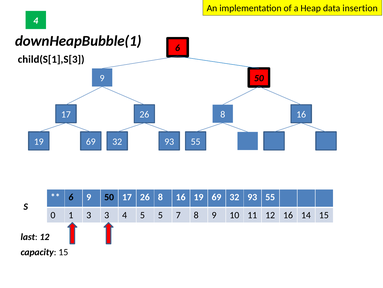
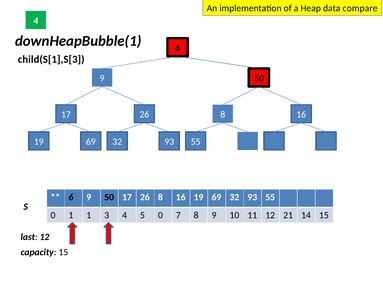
insertion: insertion -> compare (360, 8)
1 3: 3 -> 1 (89, 215)
5 5: 5 -> 0 (160, 215)
12 16: 16 -> 21 (288, 215)
